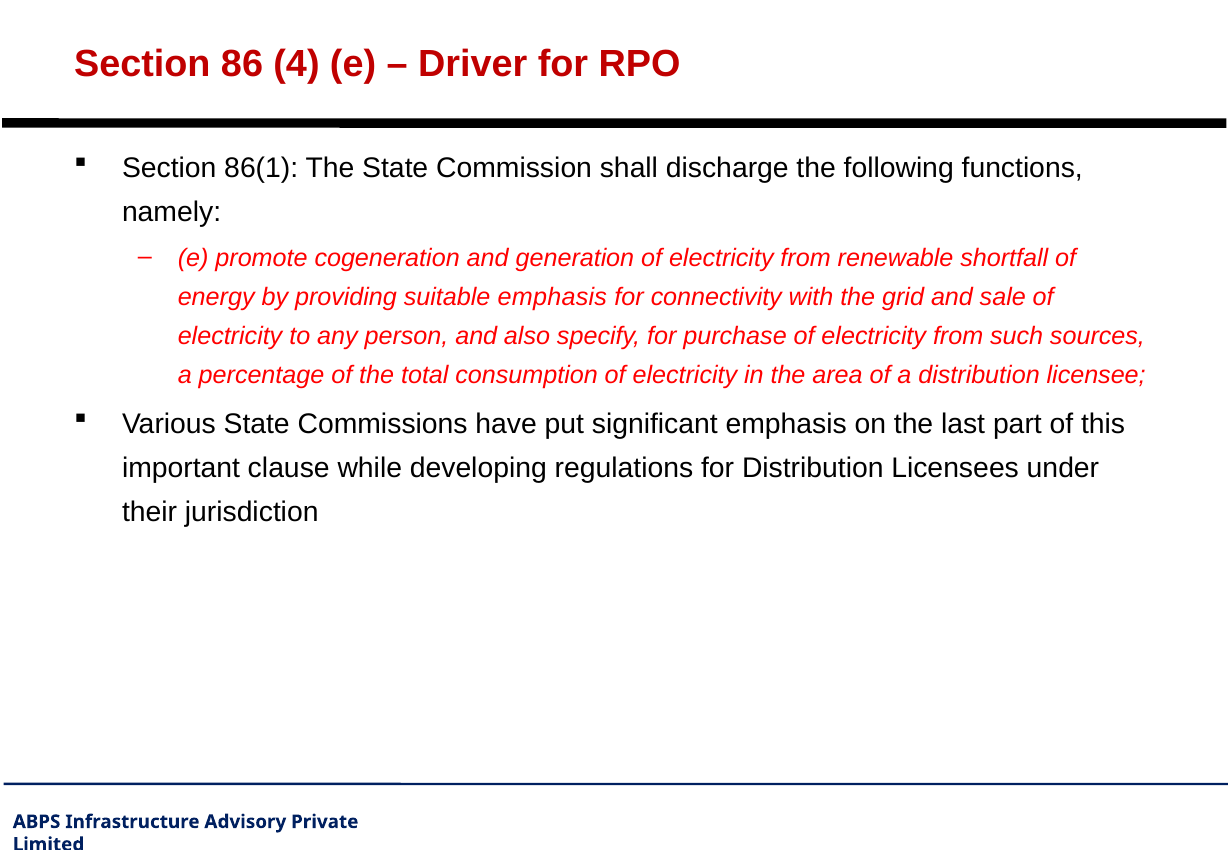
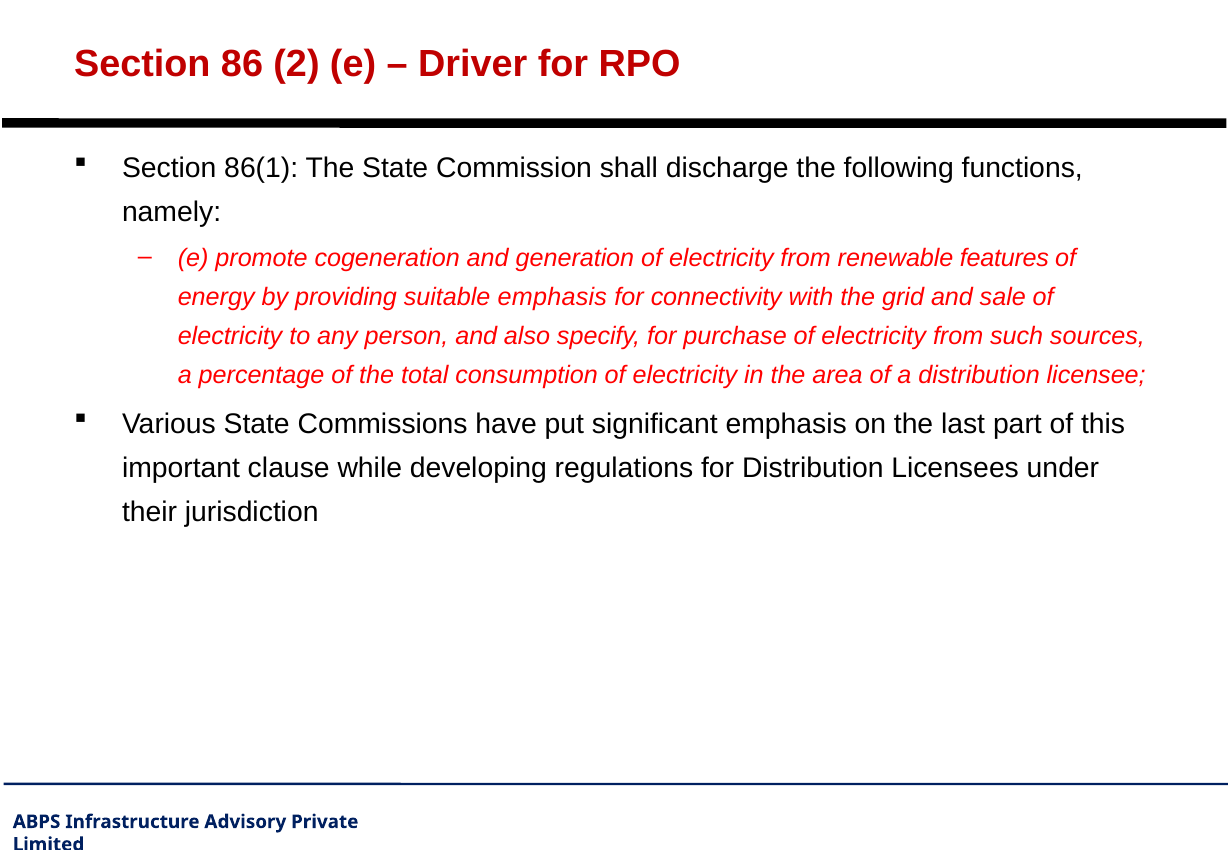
4: 4 -> 2 (297, 64)
shortfall: shortfall -> features (1004, 258)
